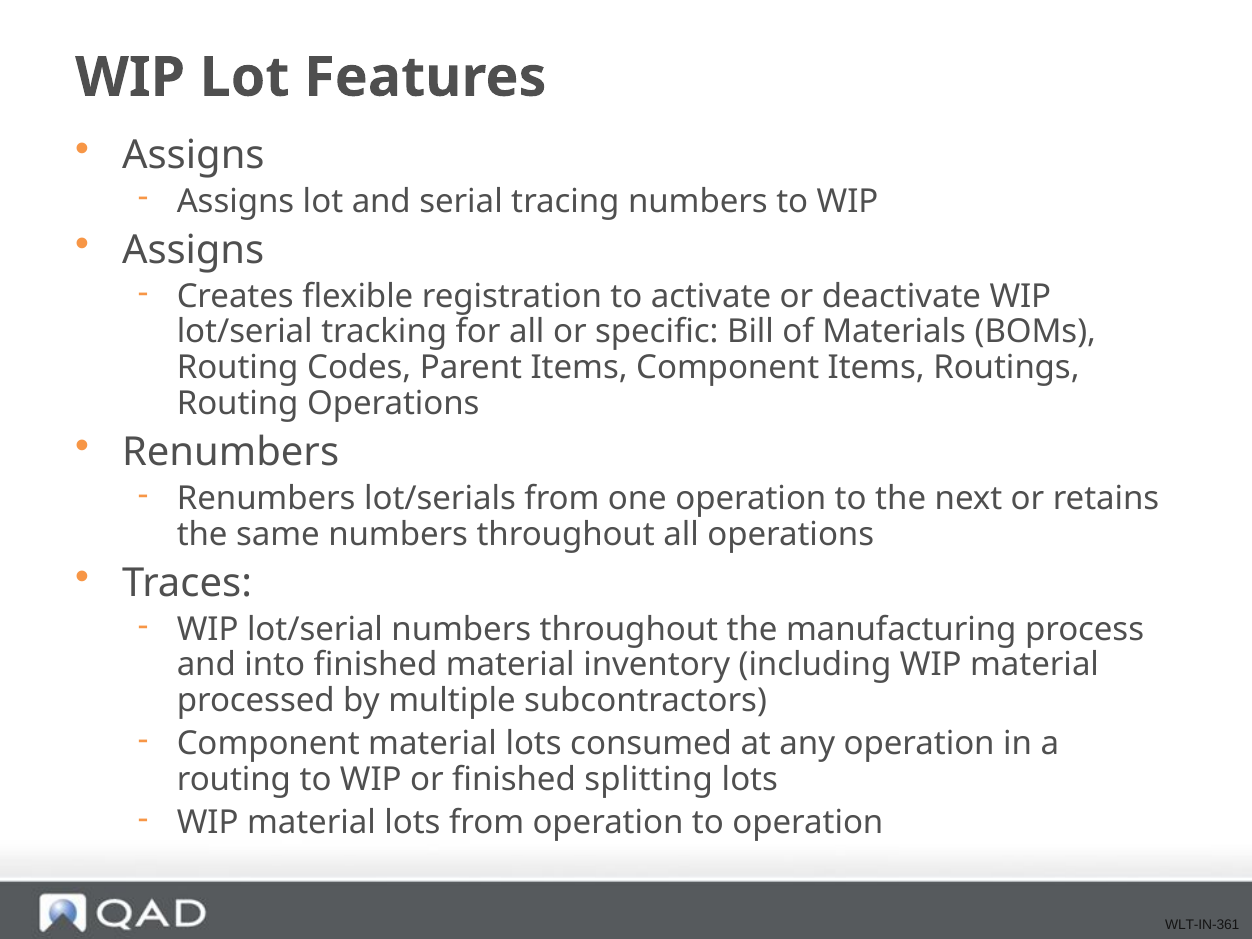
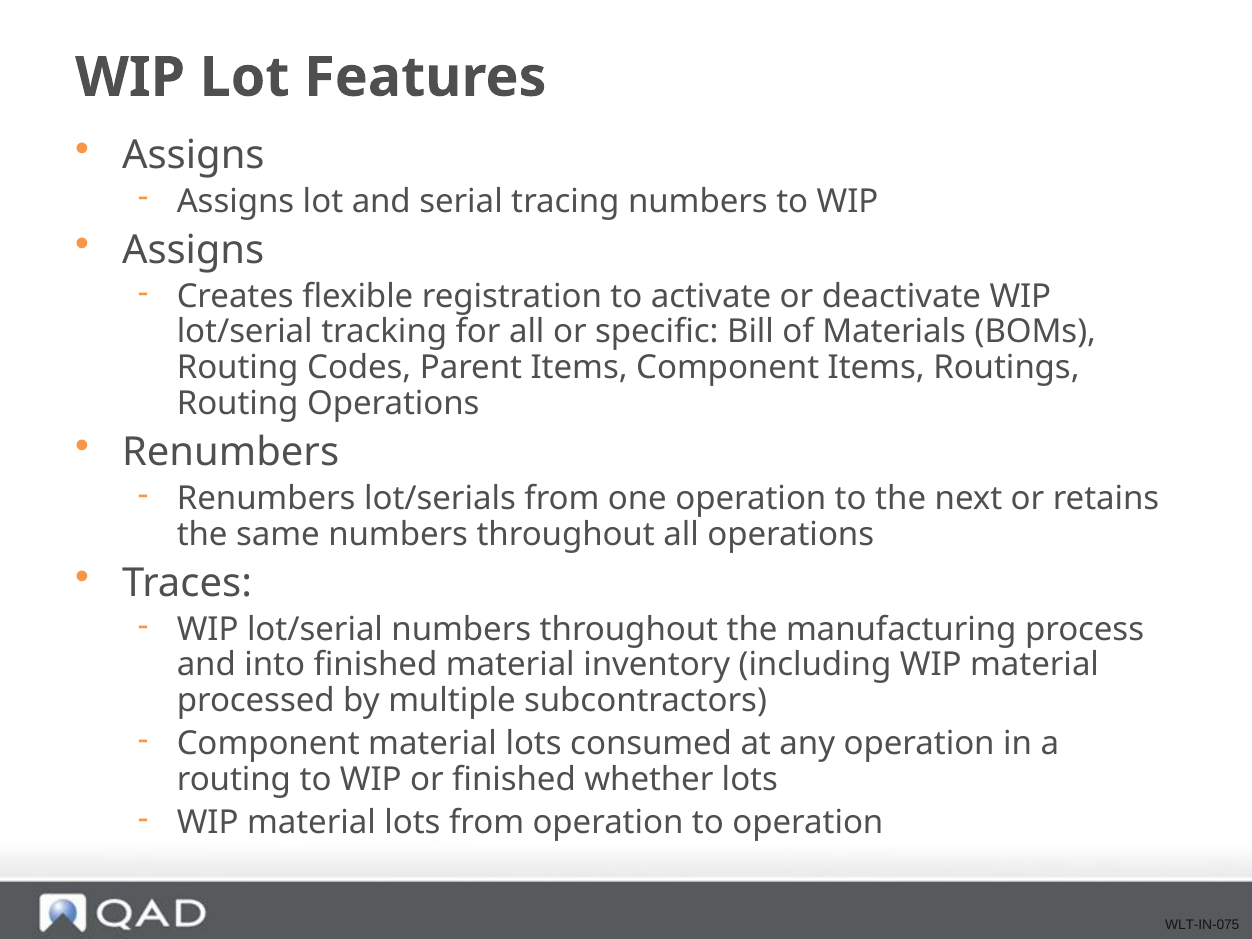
splitting: splitting -> whether (649, 780)
WLT-IN-361: WLT-IN-361 -> WLT-IN-075 (1202, 925)
